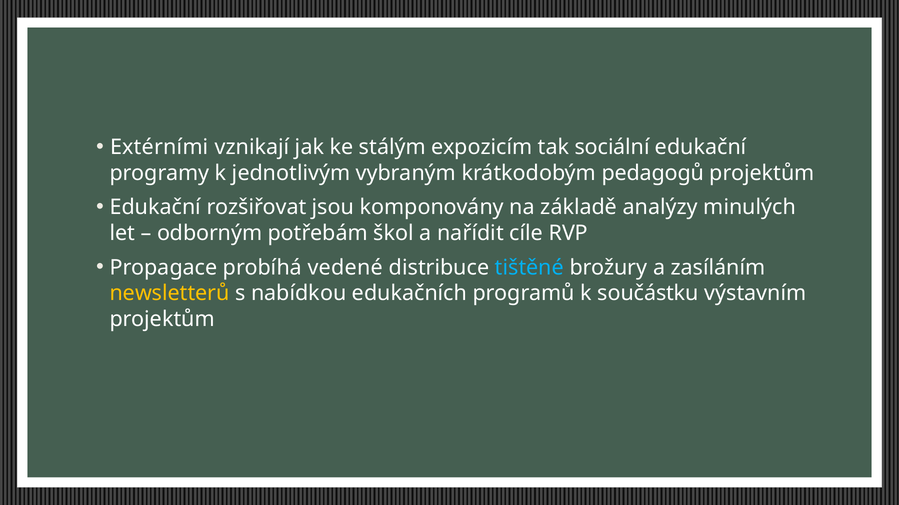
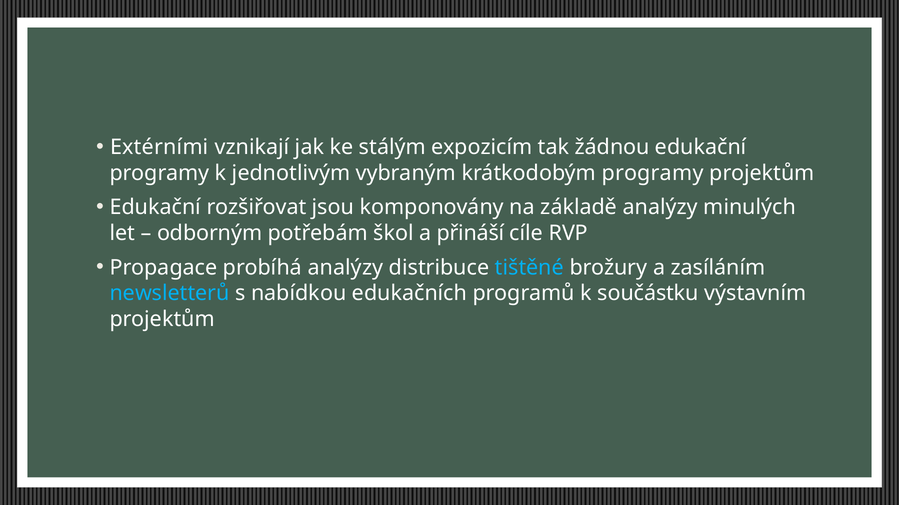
sociální: sociální -> žádnou (612, 147)
krátkodobým pedagogů: pedagogů -> programy (653, 173)
nařídit: nařídit -> přináší (471, 233)
probíhá vedené: vedené -> analýzy (345, 268)
newsletterů colour: yellow -> light blue (170, 294)
